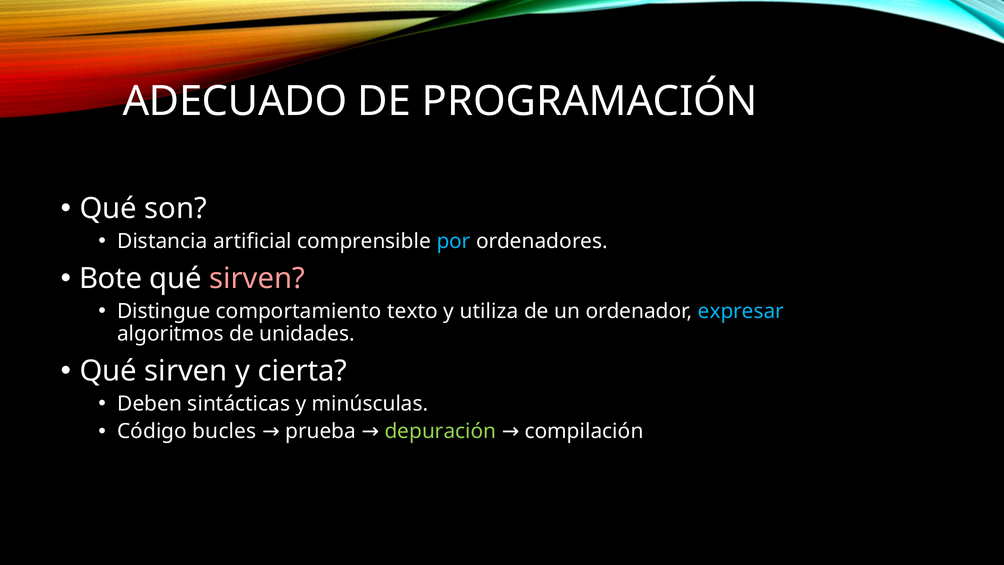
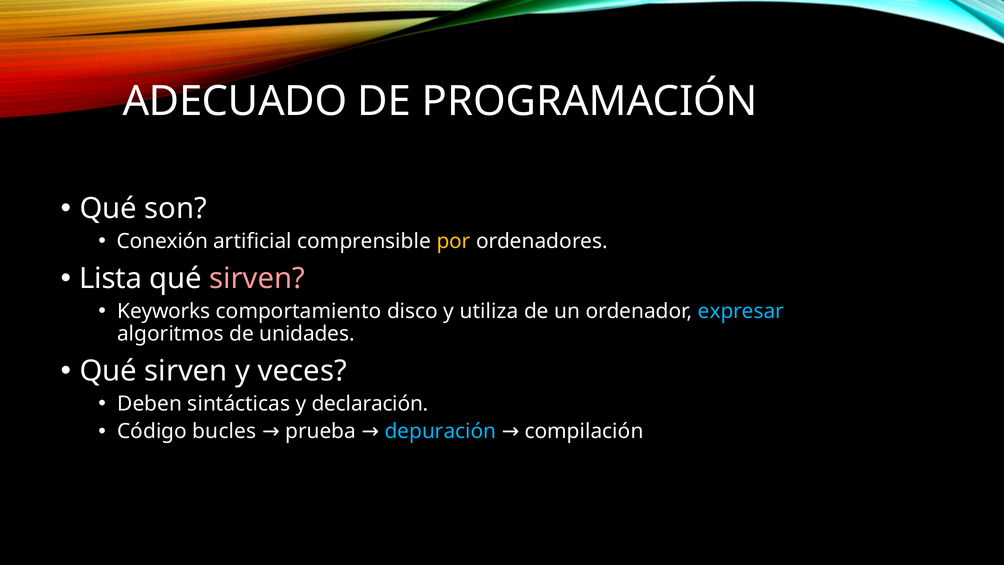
Distancia: Distancia -> Conexión (163, 241)
por colour: light blue -> yellow (454, 241)
Bote: Bote -> Lista (111, 279)
Distingue: Distingue -> Keyworks (164, 311)
texto: texto -> disco (413, 311)
cierta: cierta -> veces (302, 371)
minúsculas: minúsculas -> declaración (370, 403)
depuración colour: light green -> light blue (440, 431)
